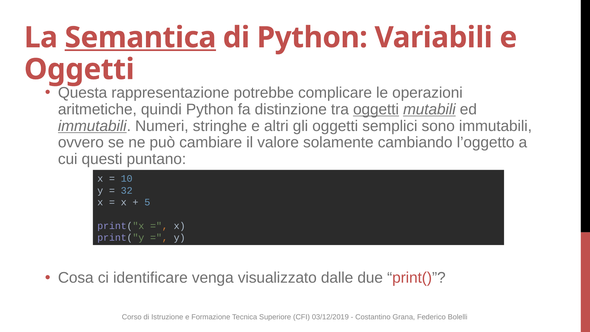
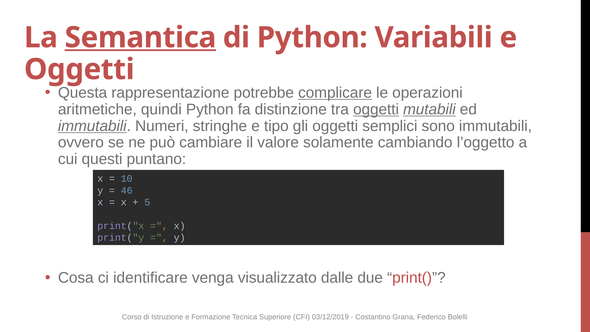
complicare underline: none -> present (335, 93)
altri: altri -> tipo (276, 126)
32: 32 -> 46 (127, 190)
